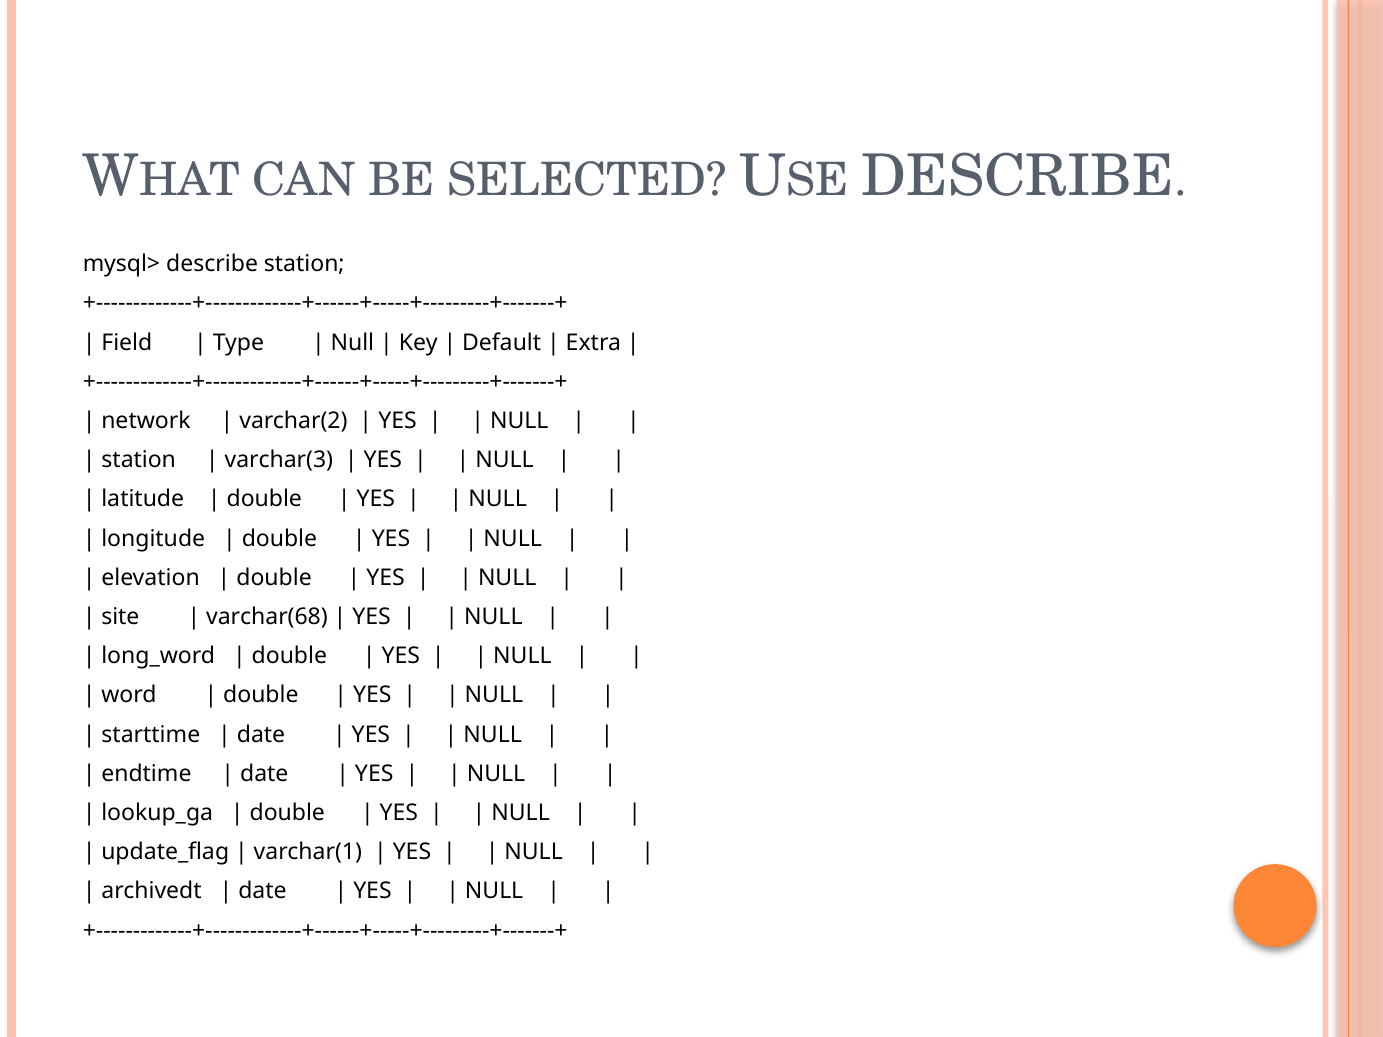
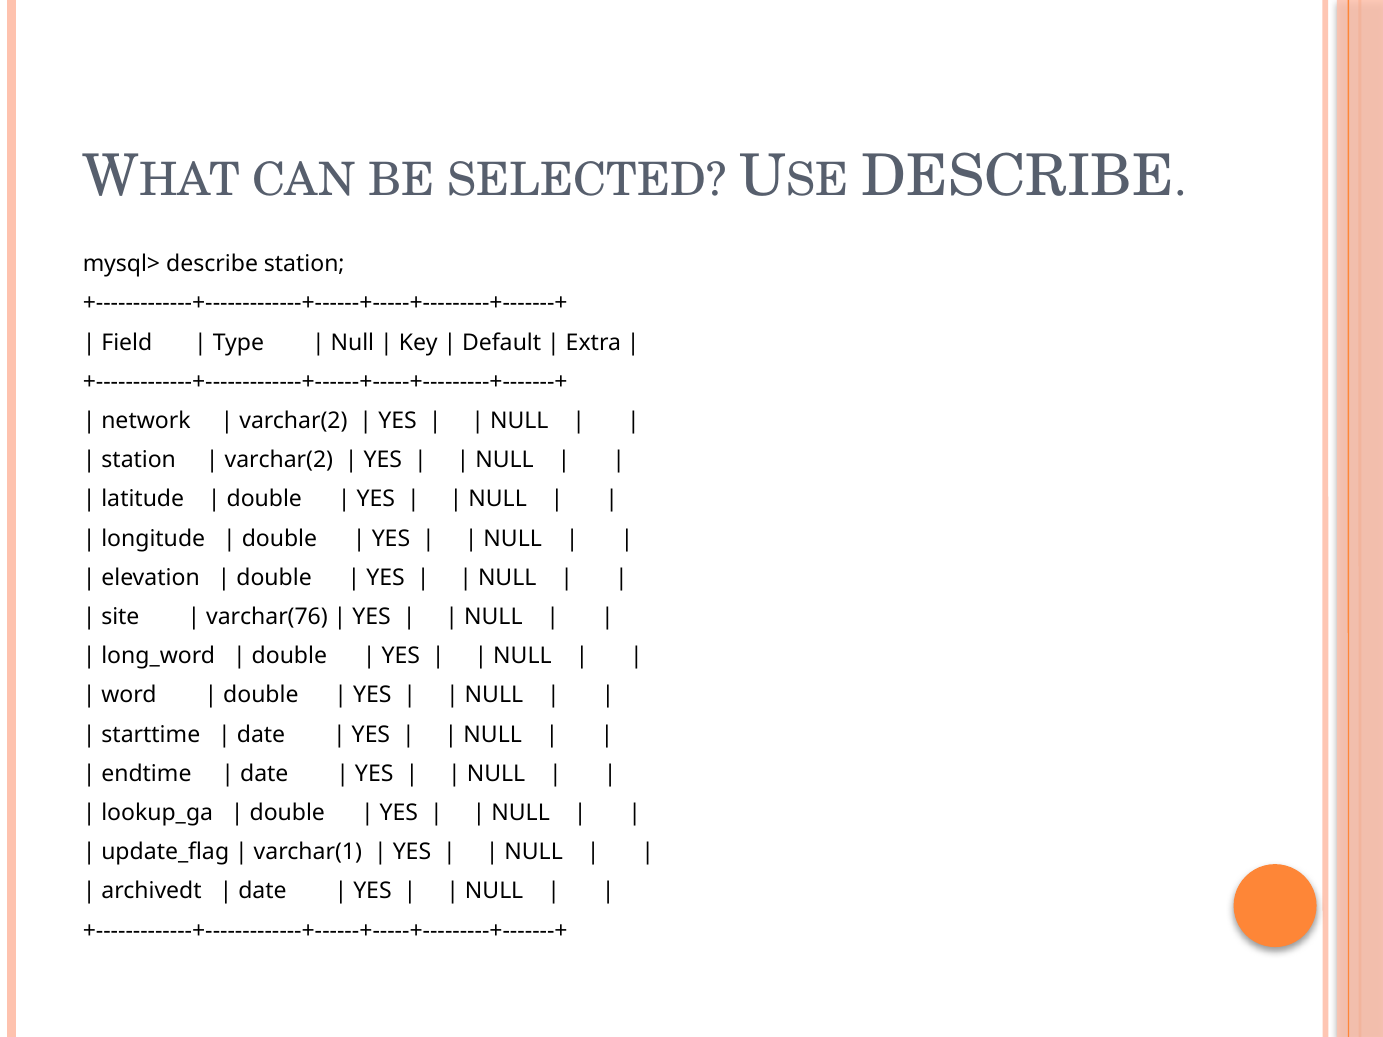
varchar(3: varchar(3 -> varchar(2 (279, 460)
varchar(68: varchar(68 -> varchar(76 (267, 617)
